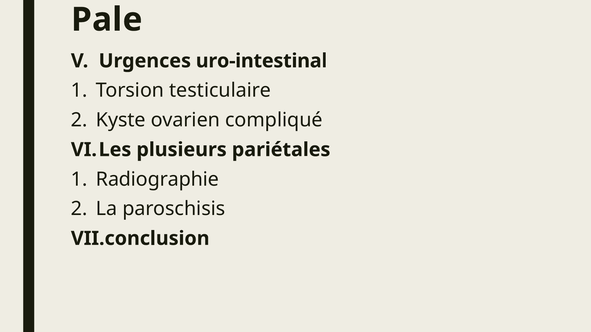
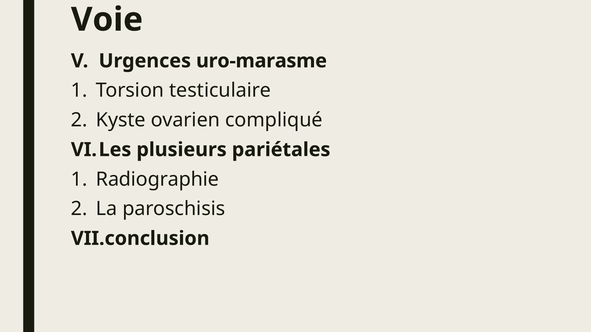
Pale: Pale -> Voie (107, 20)
uro-intestinal: uro-intestinal -> uro-marasme (262, 61)
